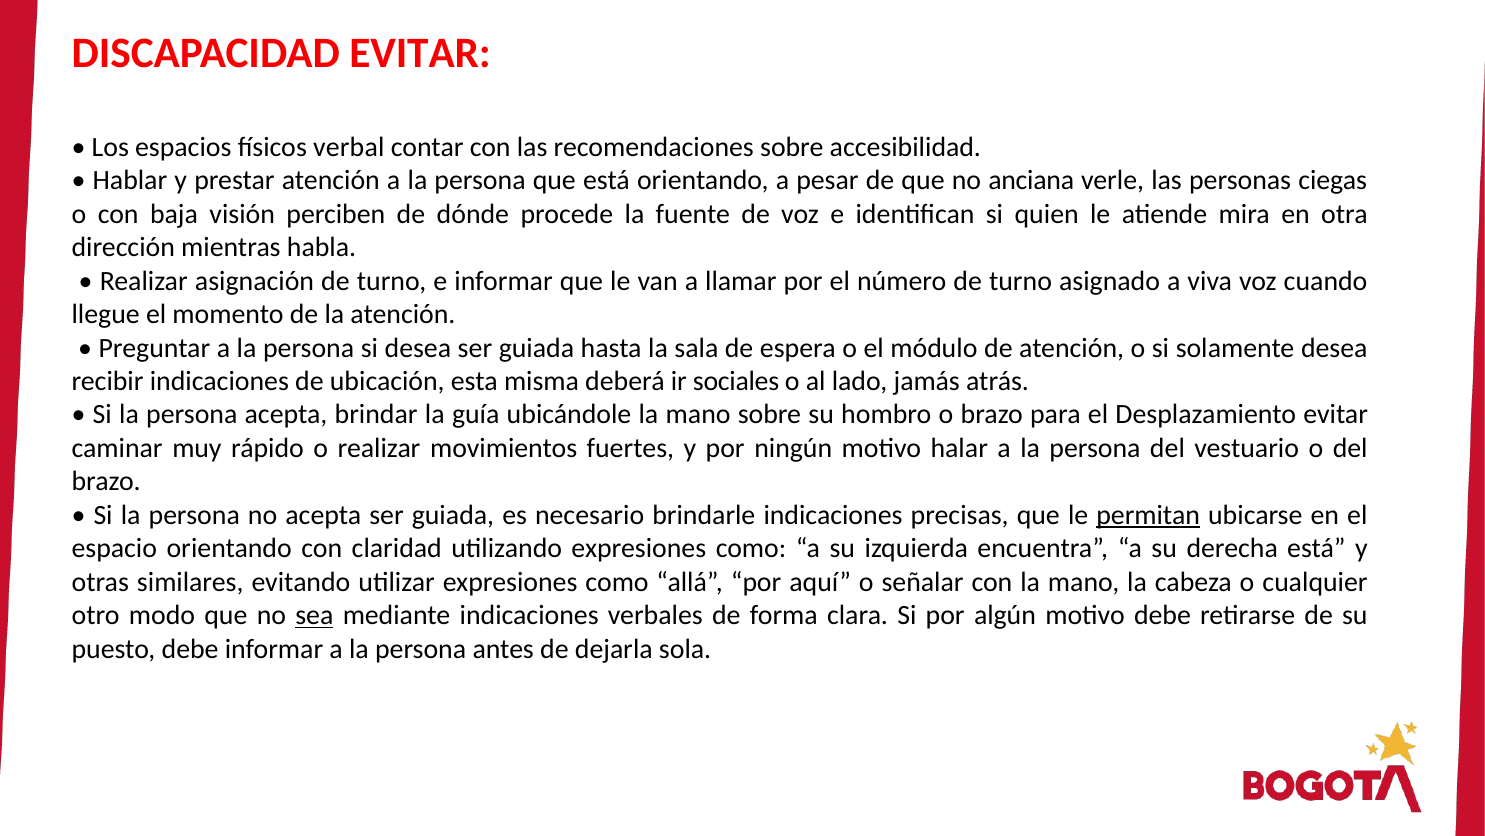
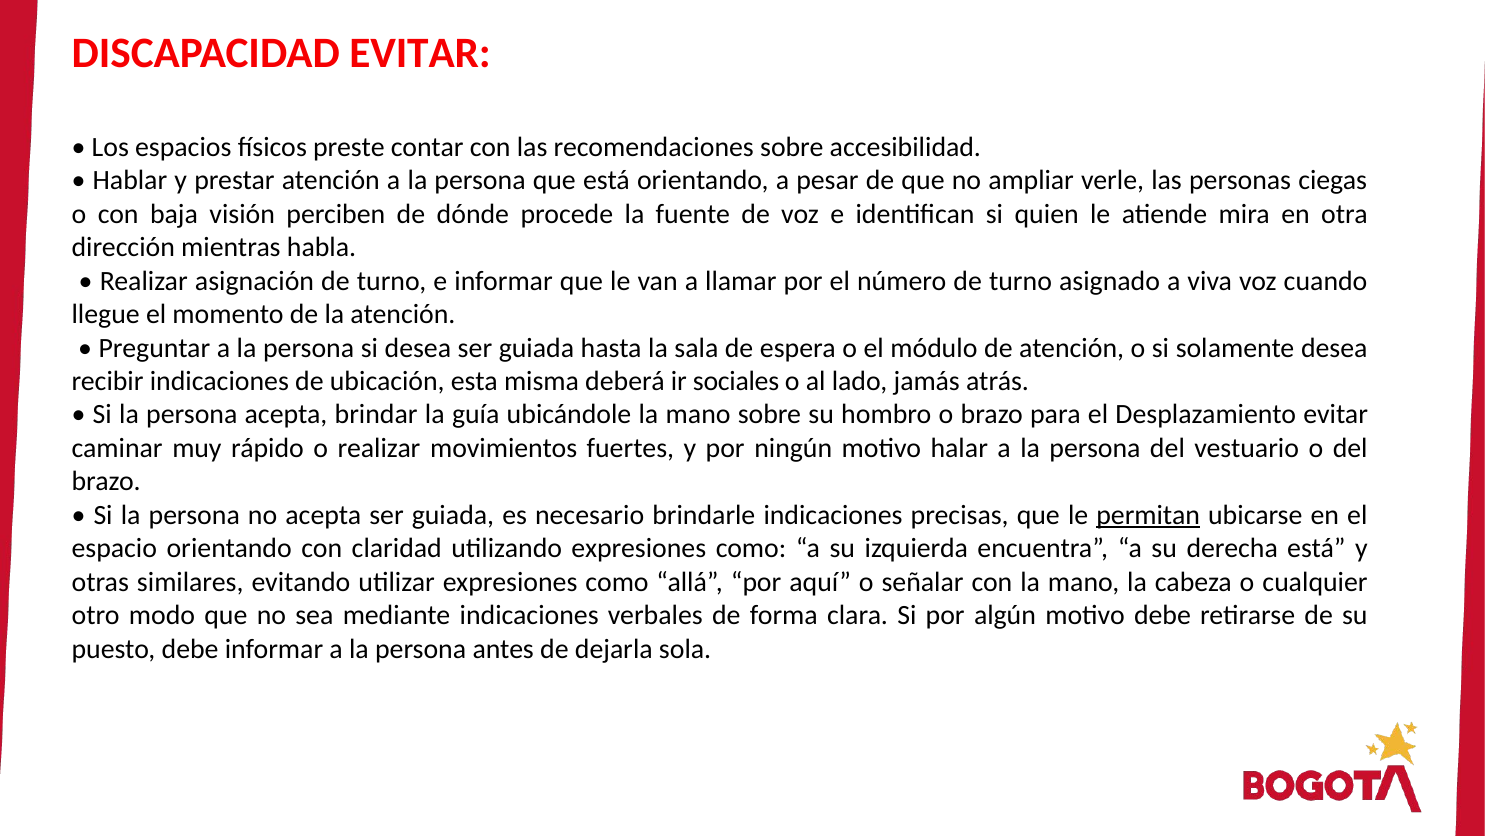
verbal: verbal -> preste (349, 147)
anciana: anciana -> ampliar (1031, 181)
sea underline: present -> none (314, 615)
